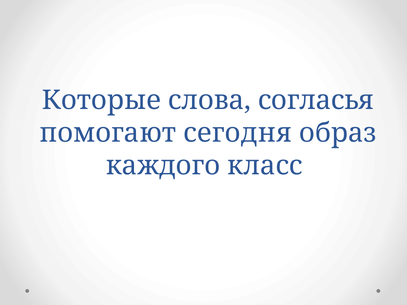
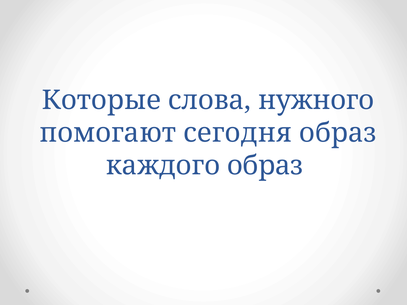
согласья: согласья -> нужного (316, 100)
каждого класс: класс -> образ (265, 166)
